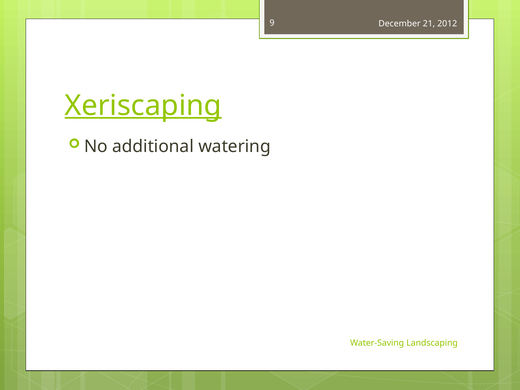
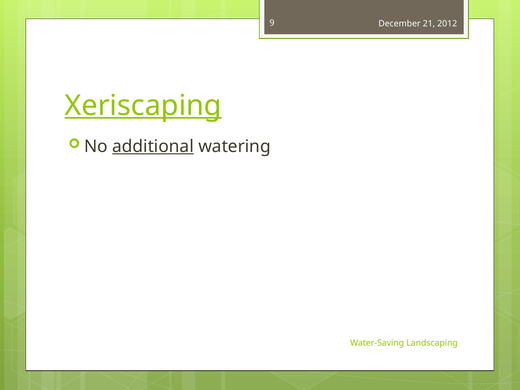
additional underline: none -> present (153, 146)
